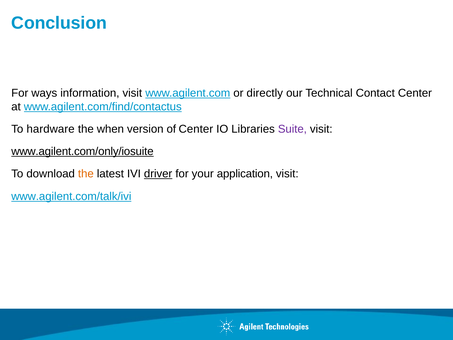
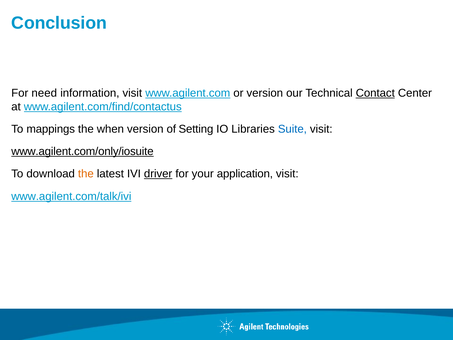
ways: ways -> need (44, 93)
or directly: directly -> version (265, 93)
Contact underline: none -> present (375, 93)
hardware: hardware -> mappings (51, 129)
of Center: Center -> Setting (196, 129)
Suite colour: purple -> blue (292, 129)
